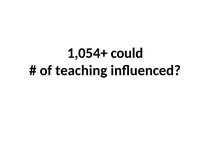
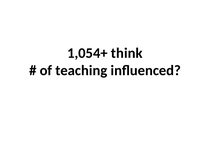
could: could -> think (127, 53)
